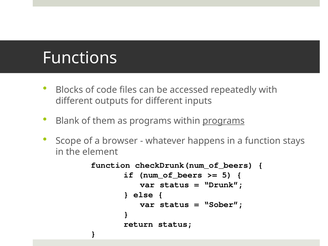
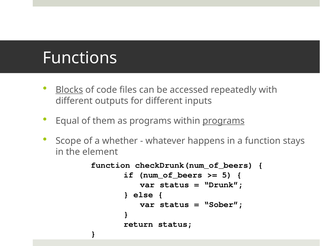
Blocks underline: none -> present (69, 90)
Blank: Blank -> Equal (67, 121)
browser: browser -> whether (120, 141)
